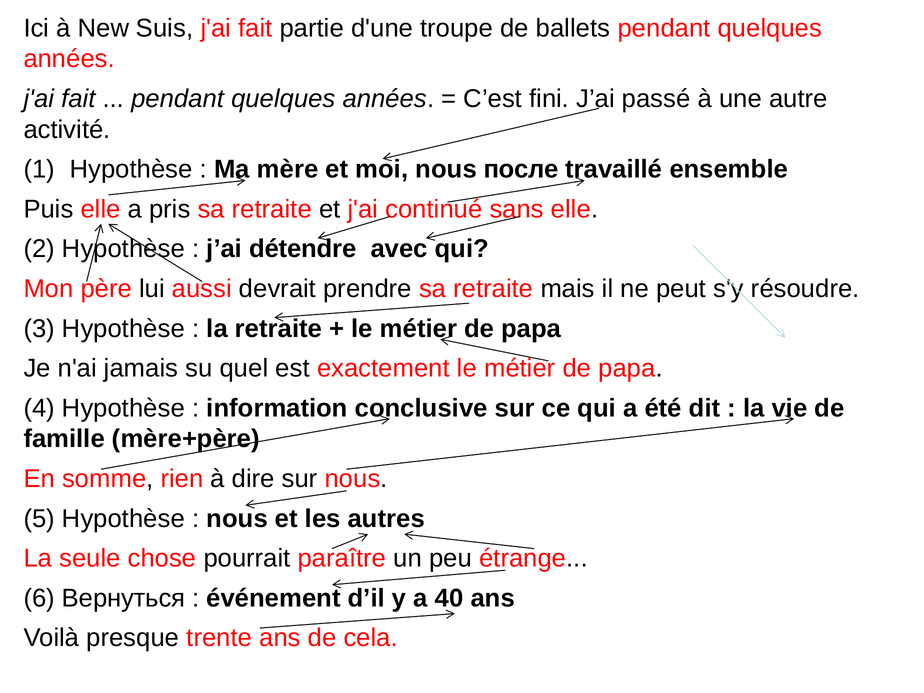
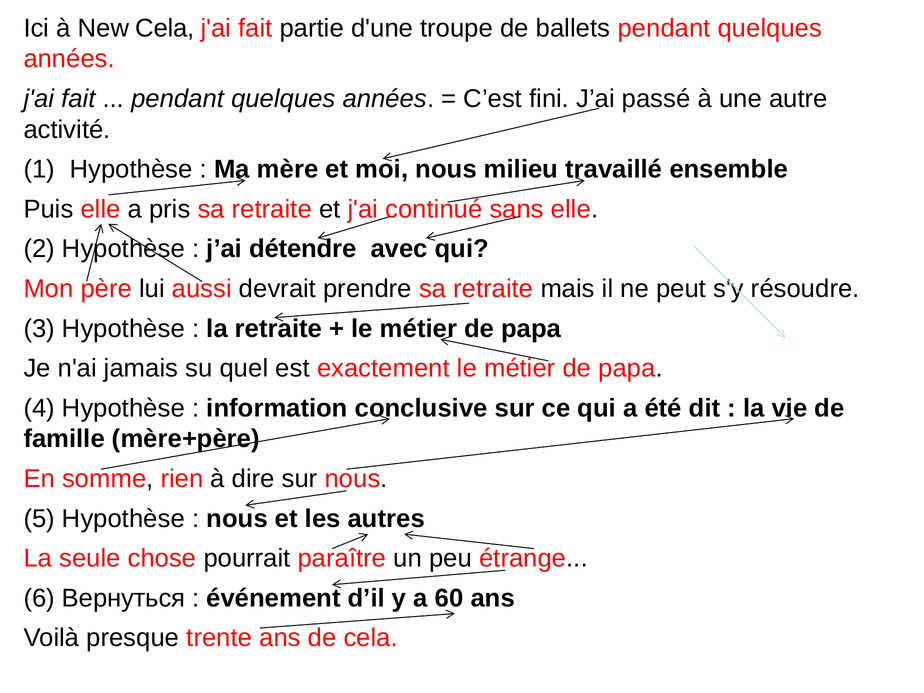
New Suis: Suis -> Cela (165, 28)
после: после -> milieu (521, 169)
40: 40 -> 60 (449, 598)
